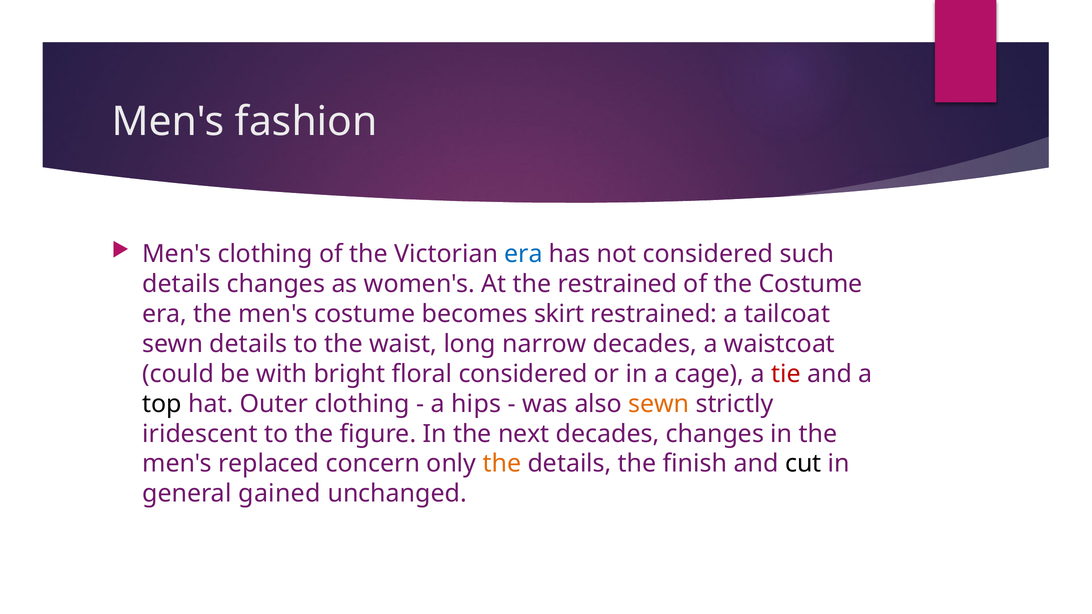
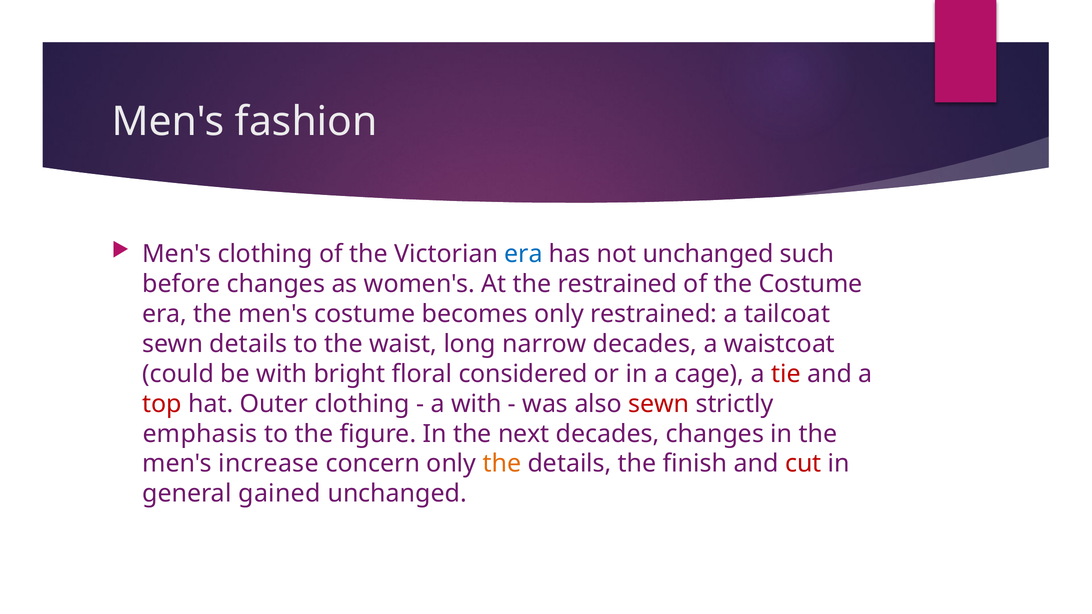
not considered: considered -> unchanged (708, 254)
details: details -> before (181, 284)
becomes skirt: skirt -> only (559, 314)
top colour: black -> red (162, 404)
a hips: hips -> with (476, 404)
sewn colour: orange -> red (659, 404)
iridescent: iridescent -> emphasis (200, 434)
replaced: replaced -> increase (269, 464)
cut colour: black -> red (803, 464)
